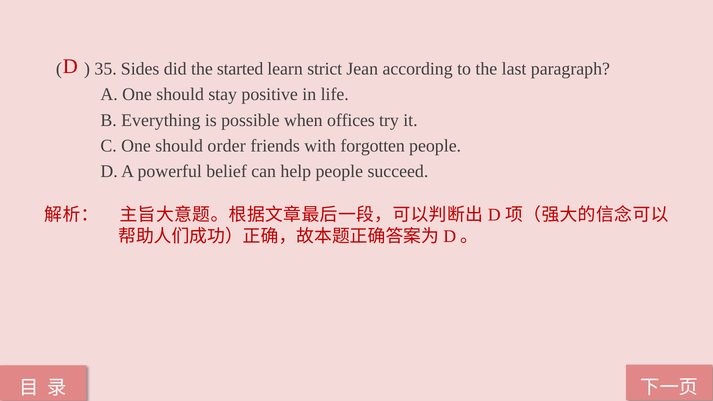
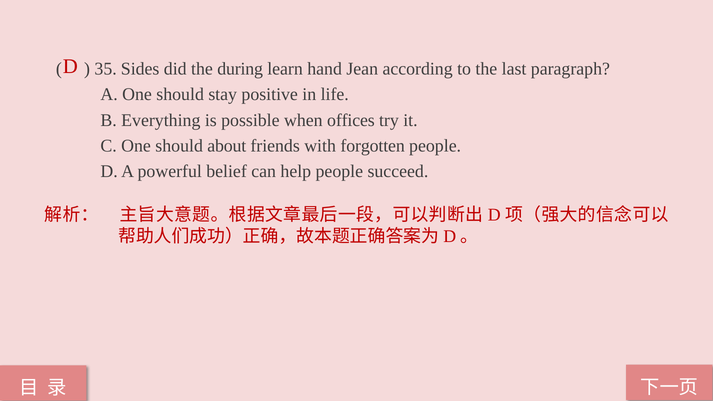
started: started -> during (240, 69)
strict: strict -> hand (325, 69)
order: order -> about (227, 146)
